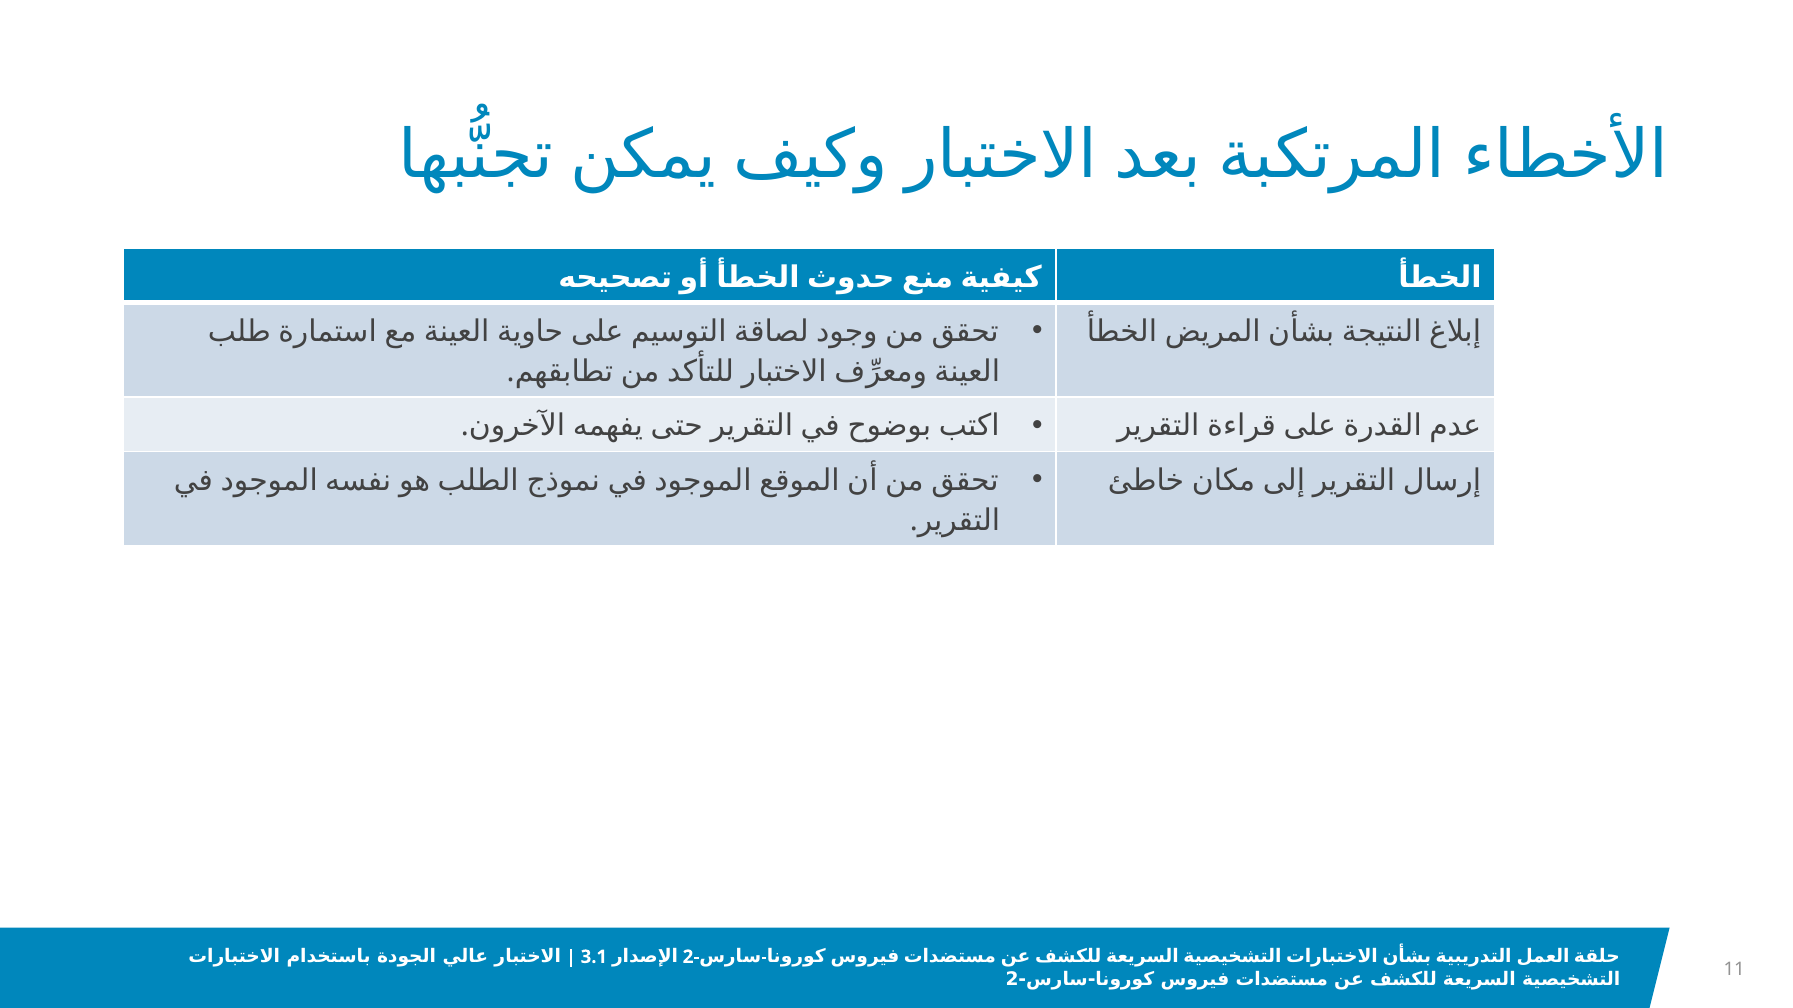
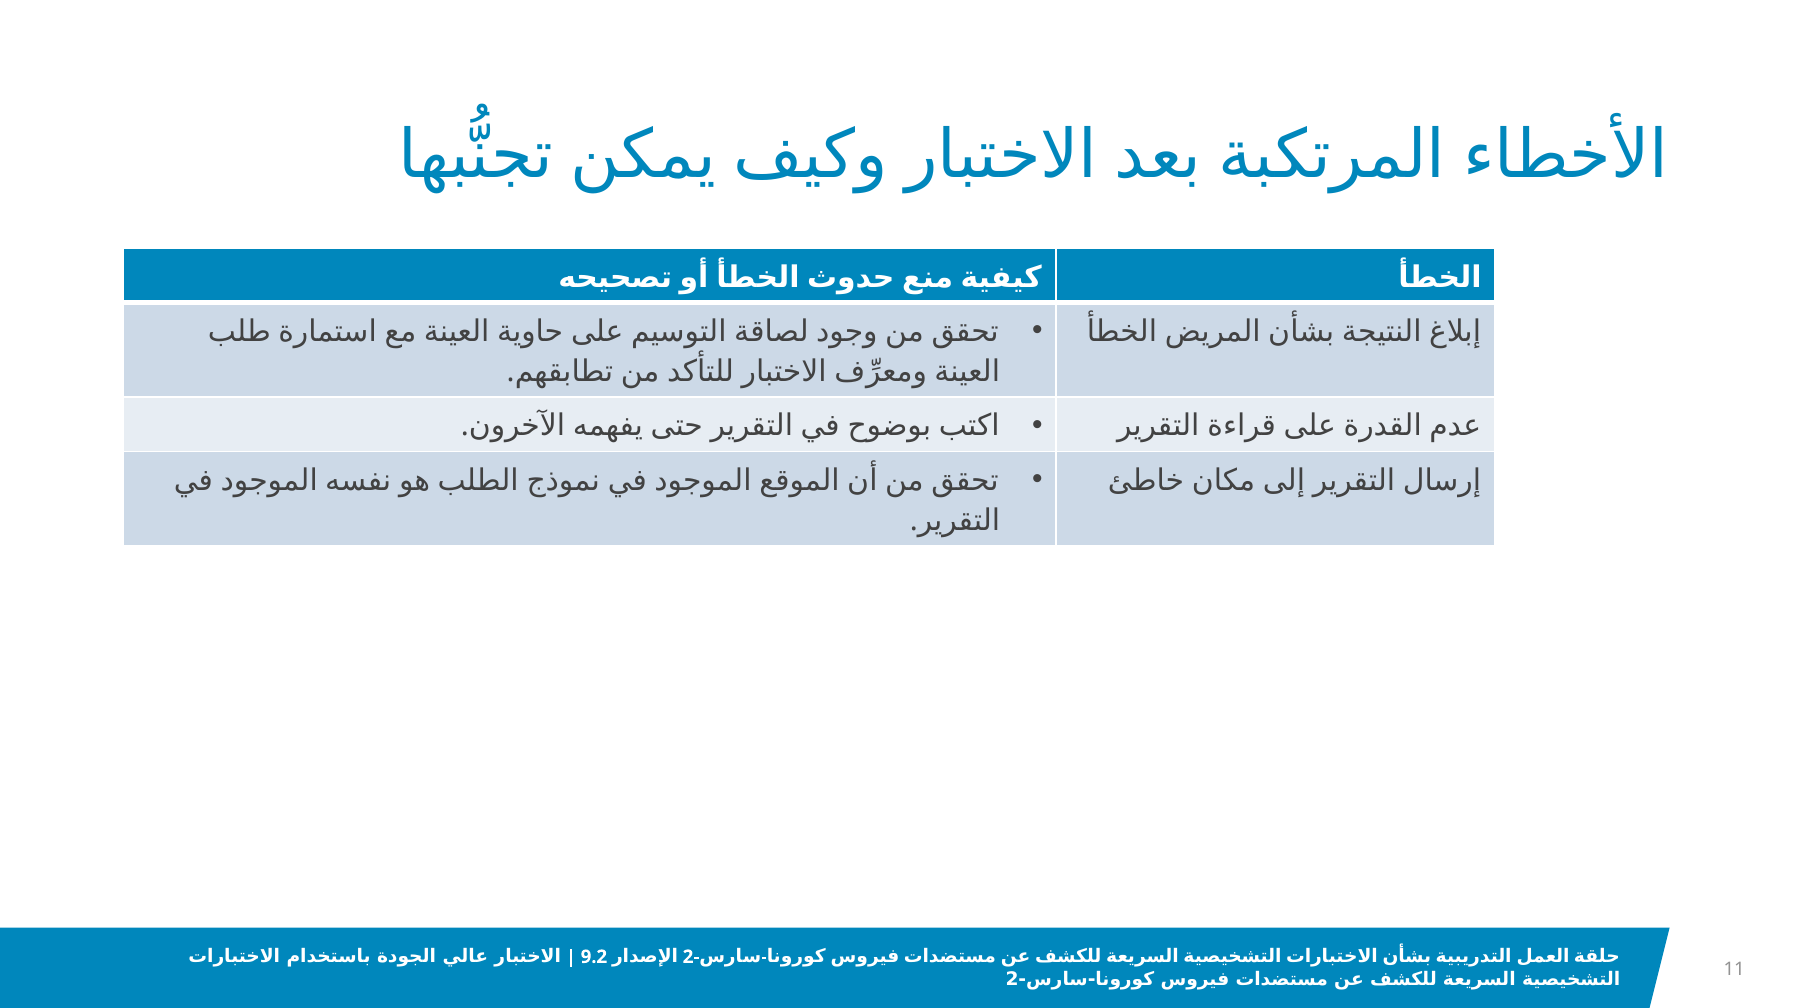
3.1: 3.1 -> 9.2 (594, 957)
